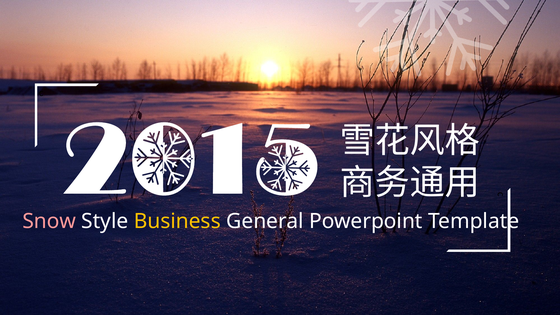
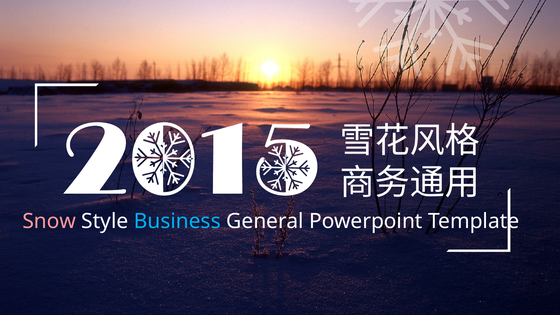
Business colour: yellow -> light blue (177, 221)
